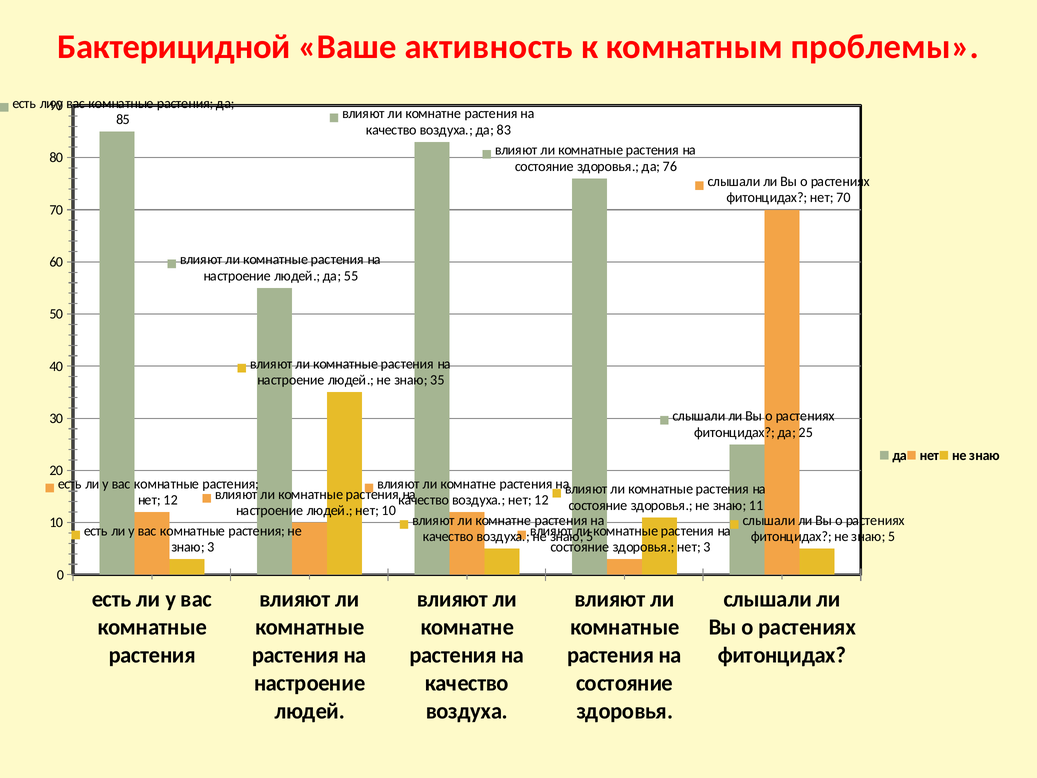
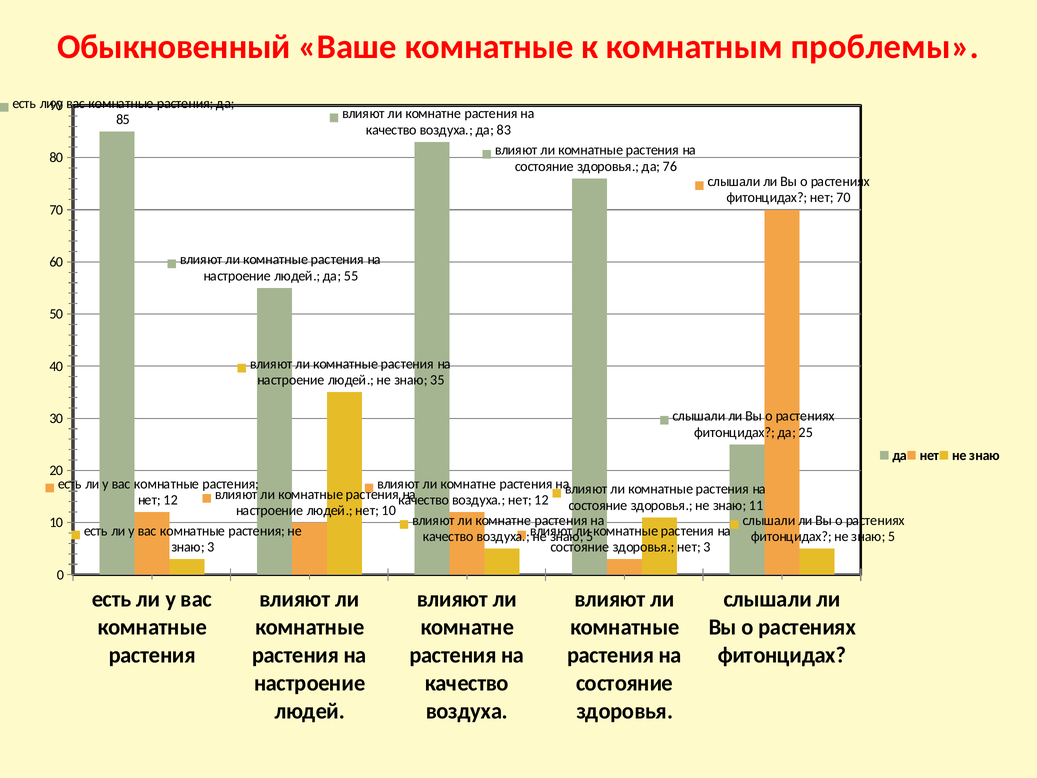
Бактерицидной: Бактерицидной -> Обыкновенный (174, 47)
Ваше активность: активность -> комнатные (489, 47)
